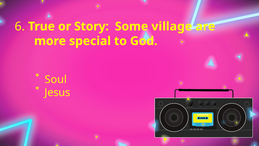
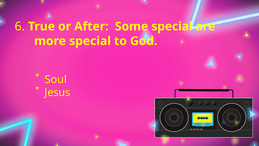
Story: Story -> After (91, 26)
Some village: village -> special (172, 26)
